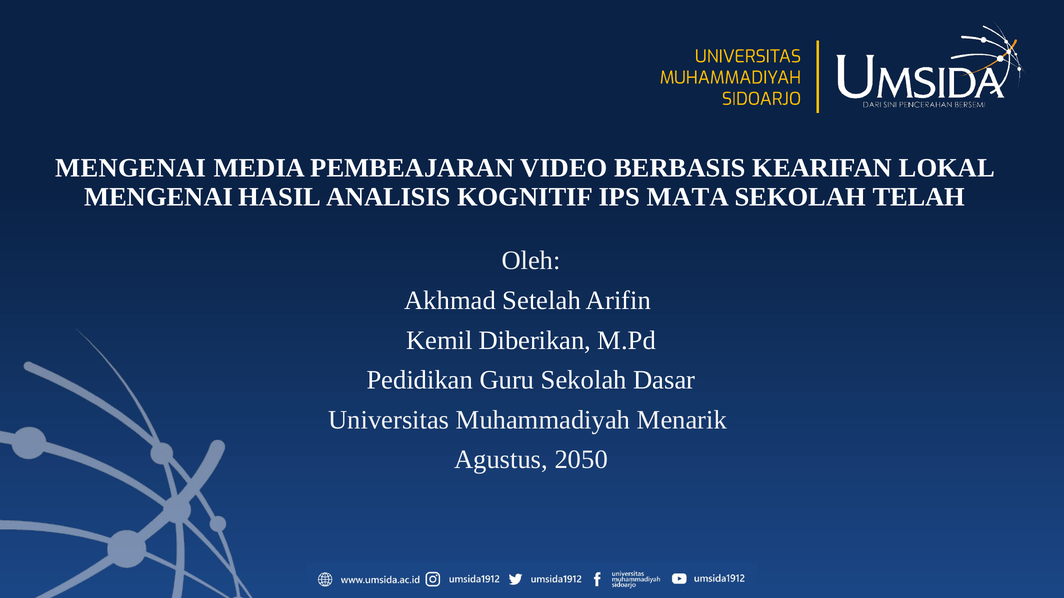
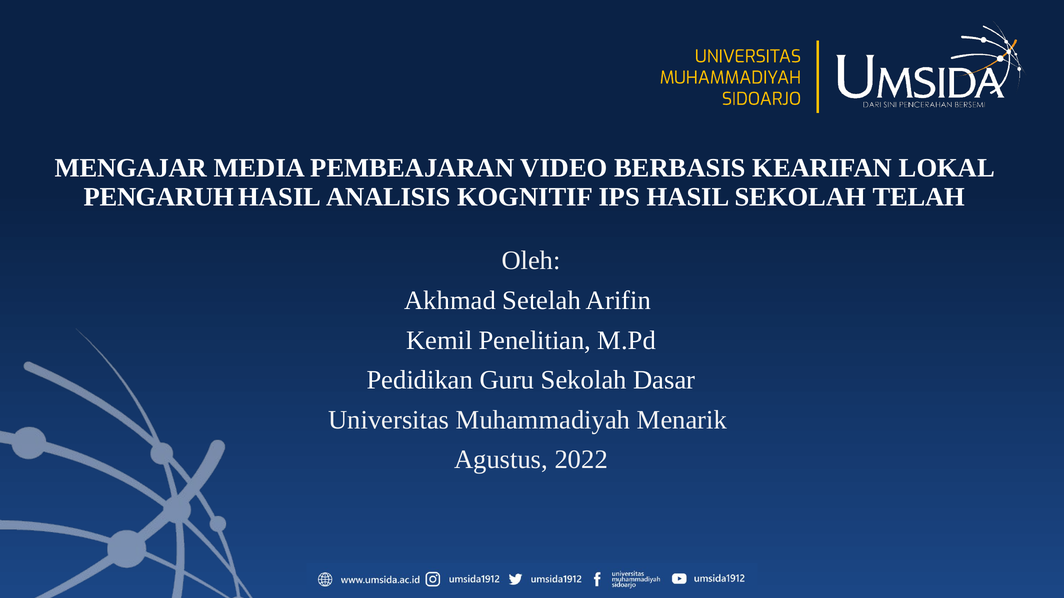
MENGENAI: MENGENAI -> MENGAJAR (131, 168)
MENGENAI: MENGENAI -> PENGARUH (159, 197)
IPS MATA: MATA -> HASIL (688, 197)
Diberikan: Diberikan -> Penelitian (535, 341)
2050: 2050 -> 2022 (581, 460)
